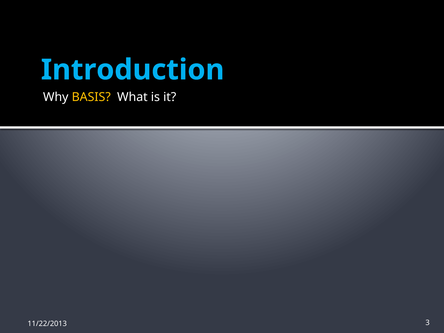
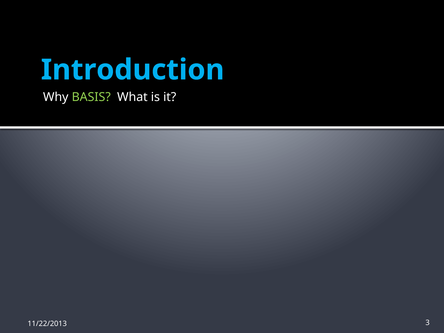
BASIS colour: yellow -> light green (91, 97)
